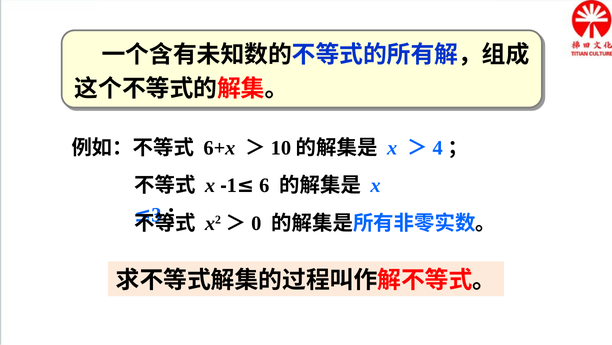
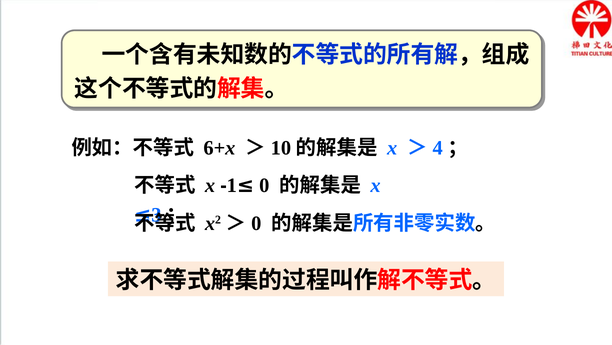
6: 6 -> 0 (264, 185)
